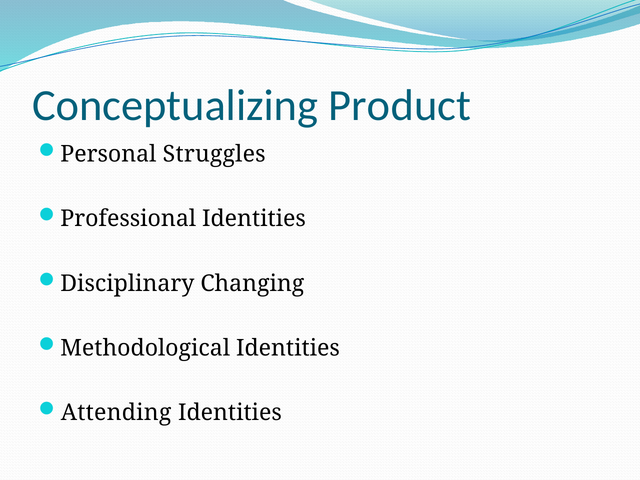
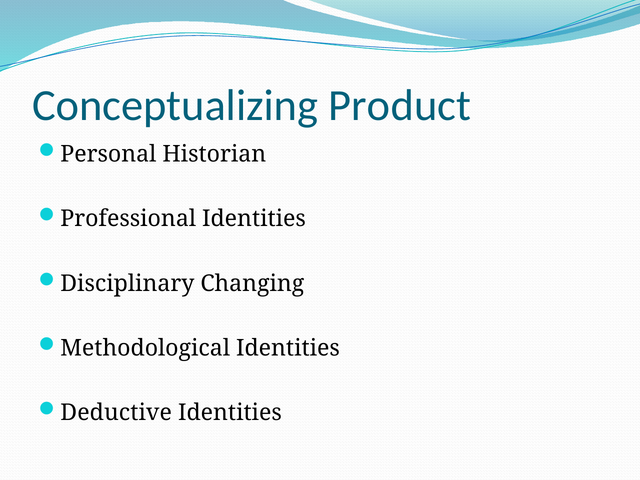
Struggles: Struggles -> Historian (214, 154)
Attending: Attending -> Deductive (116, 413)
